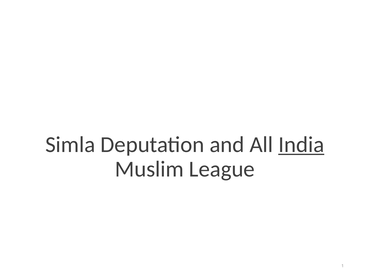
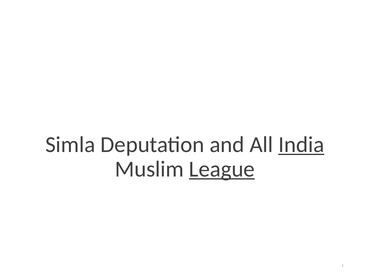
League underline: none -> present (222, 170)
